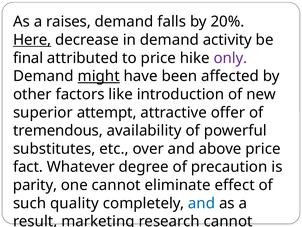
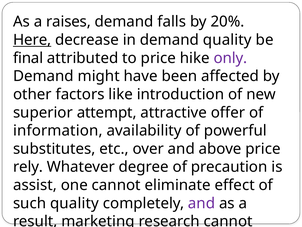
demand activity: activity -> quality (227, 40)
might underline: present -> none (99, 76)
tremendous: tremendous -> information (58, 130)
fact: fact -> rely (28, 167)
parity: parity -> assist (35, 185)
and colour: blue -> purple (202, 203)
